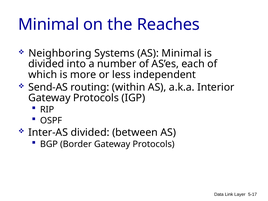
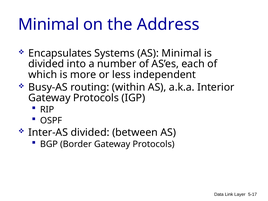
Reaches: Reaches -> Address (168, 25)
Neighboring: Neighboring -> Encapsulates (60, 53)
Send-AS: Send-AS -> Busy-AS (48, 87)
